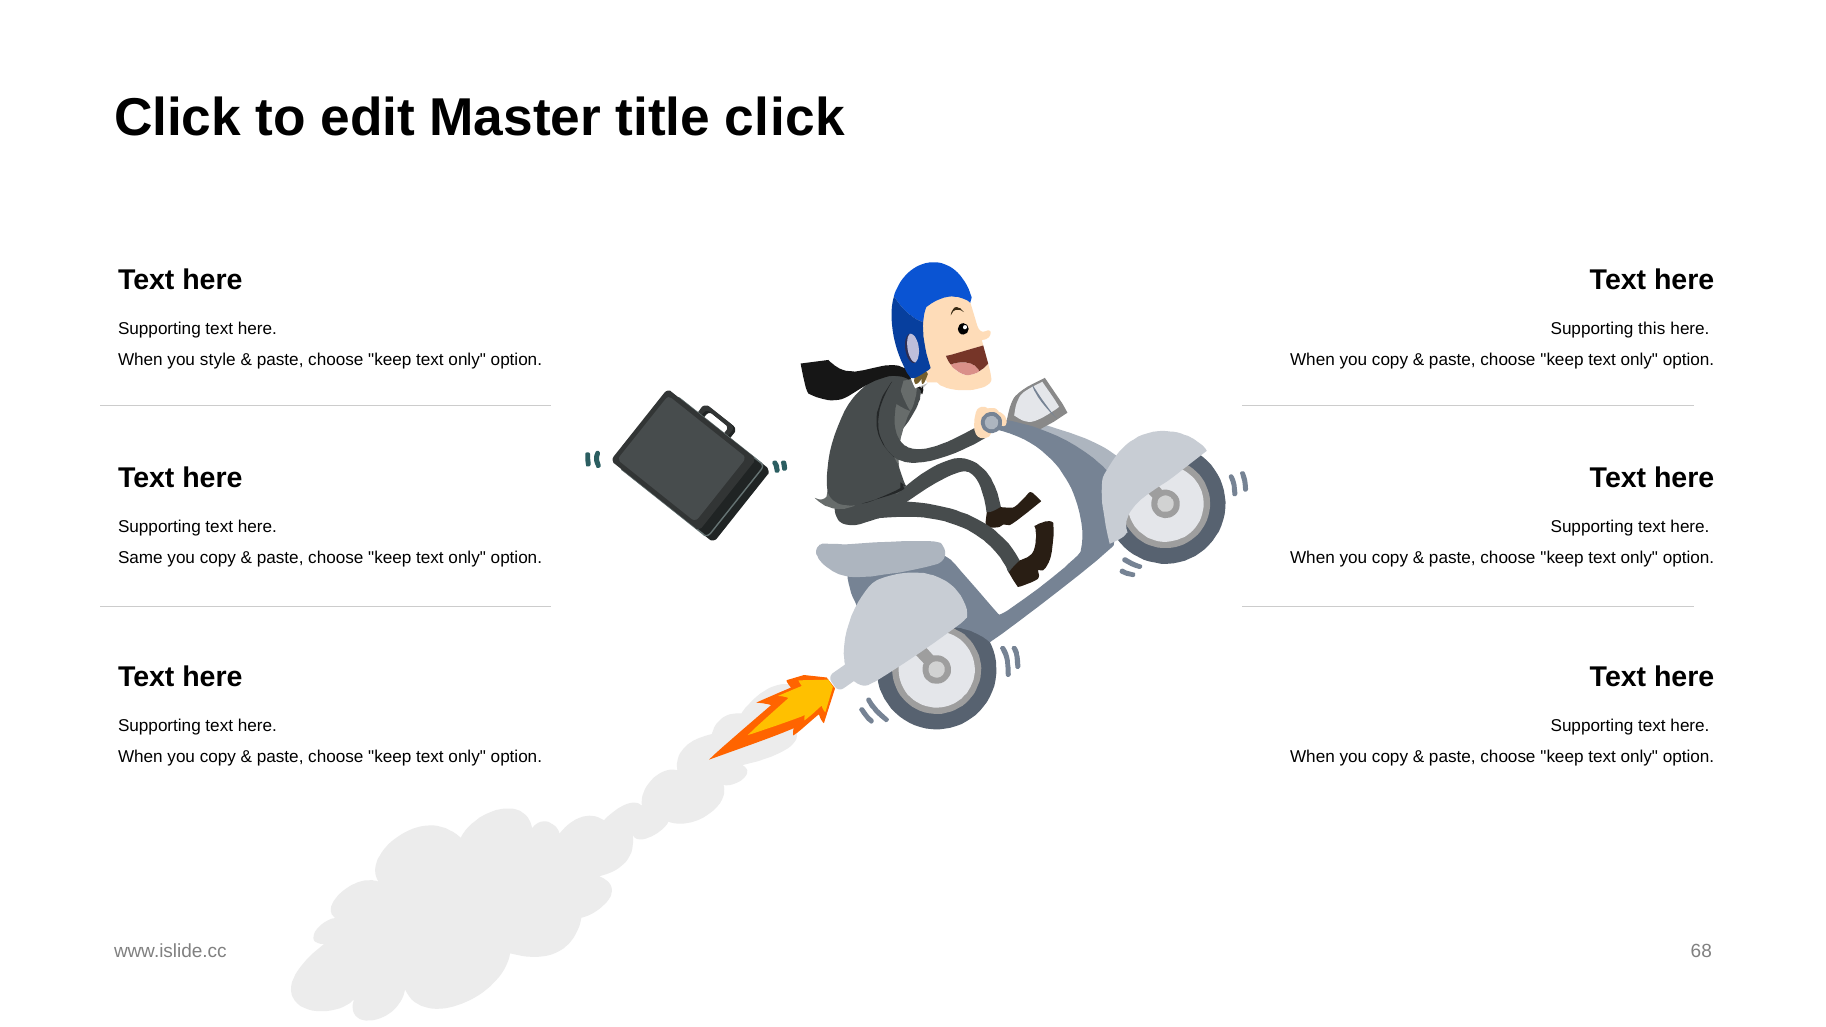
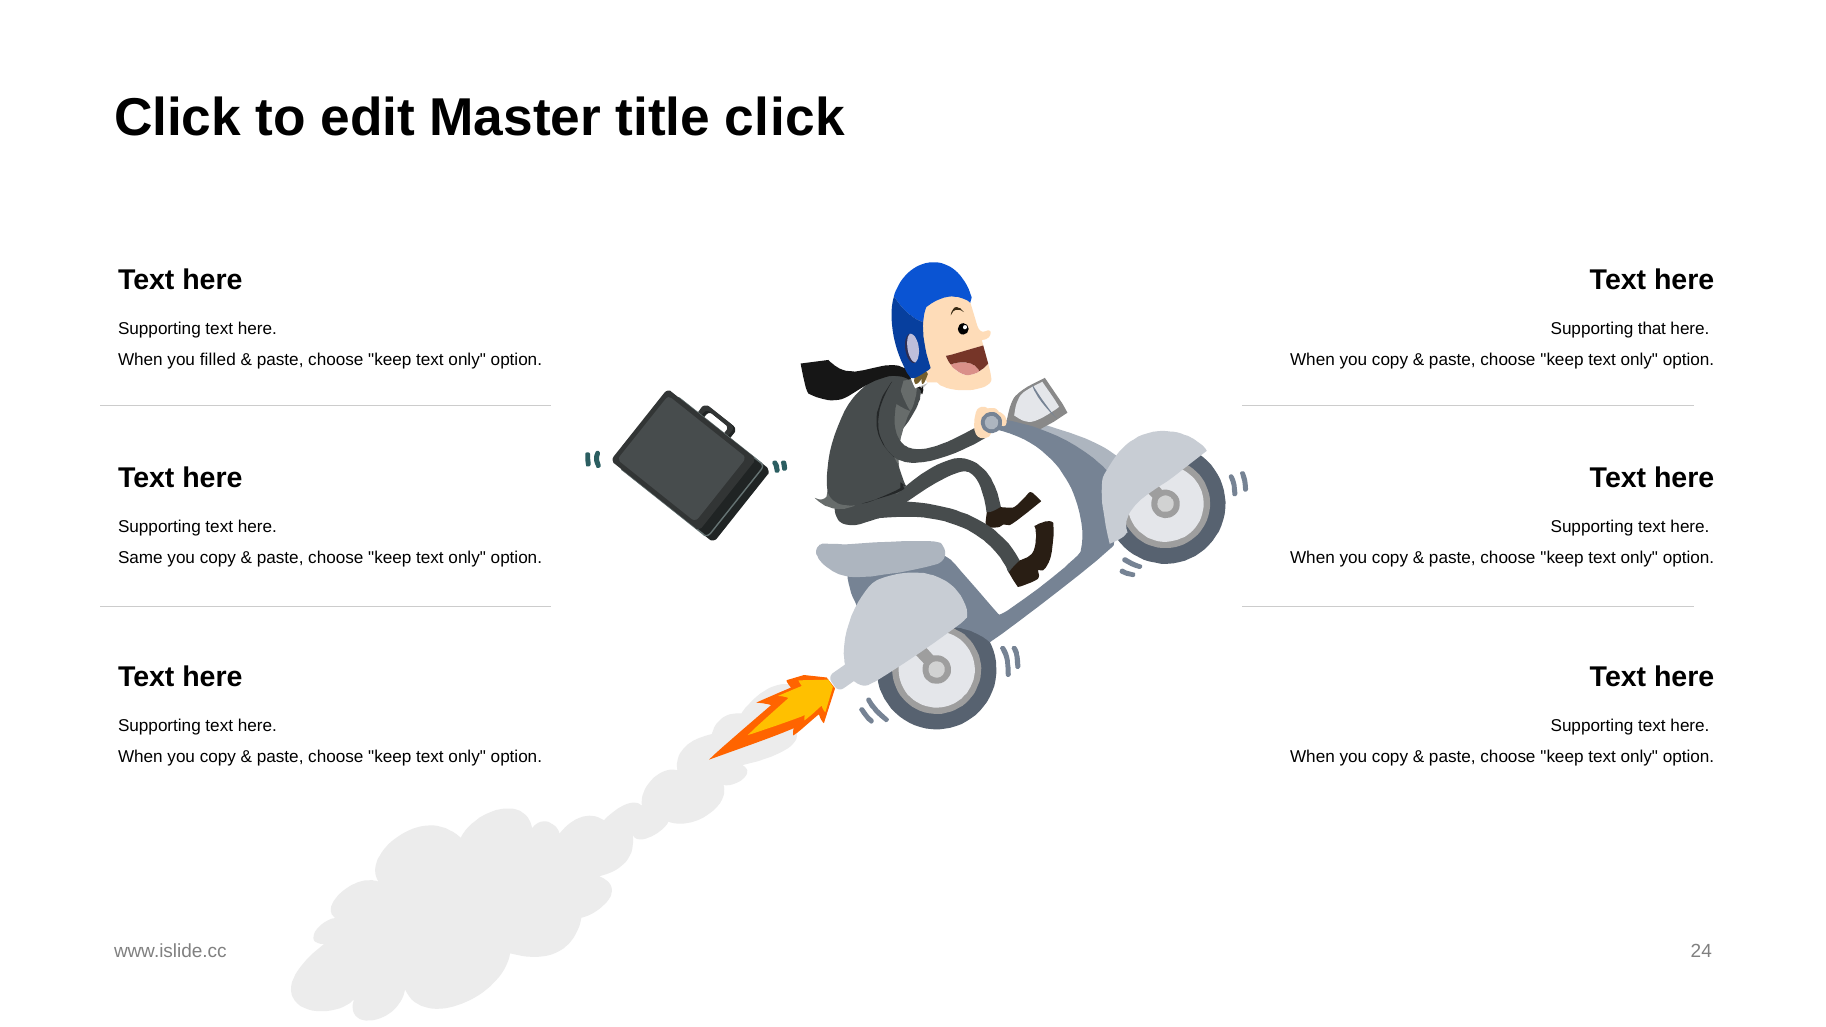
this: this -> that (1652, 329)
style: style -> filled (218, 360)
68: 68 -> 24 (1701, 951)
